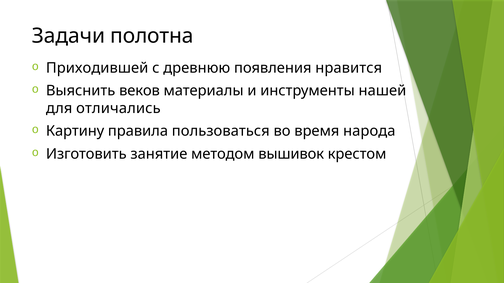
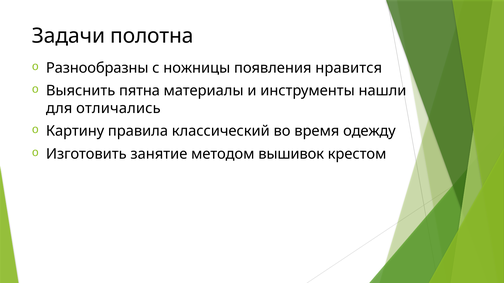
Приходившей: Приходившей -> Разнообразны (97, 68)
древнюю: древнюю -> ножницы (197, 68)
веков: веков -> пятна (139, 91)
нашей: нашей -> нашли (382, 91)
пользоваться: пользоваться -> классический (221, 131)
народа: народа -> одежду (369, 131)
